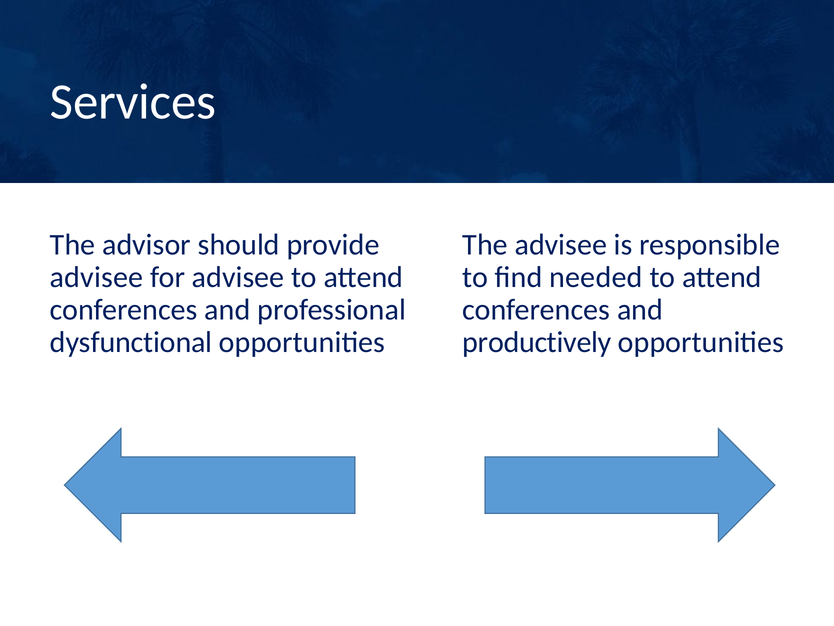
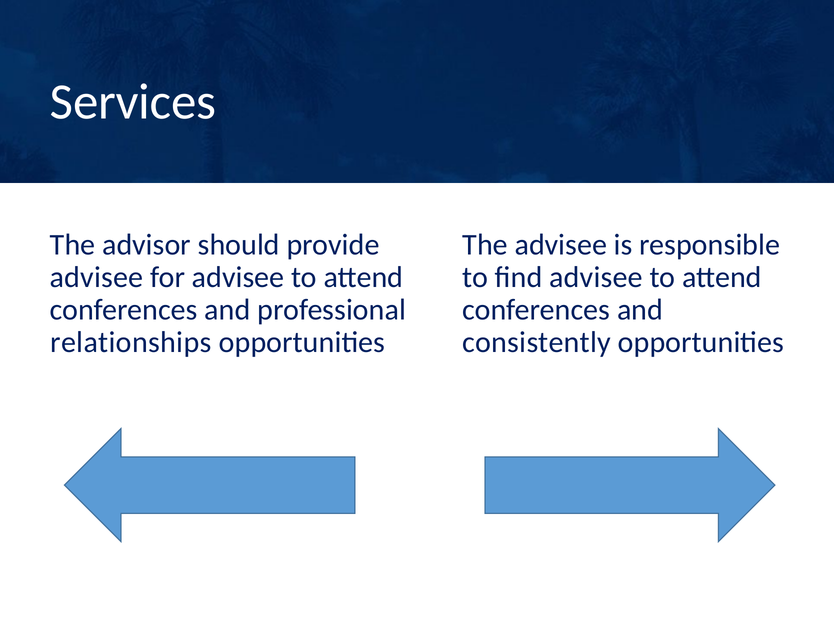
find needed: needed -> advisee (596, 277)
dysfunctional: dysfunctional -> relationships (131, 342)
productively: productively -> consistently (537, 342)
